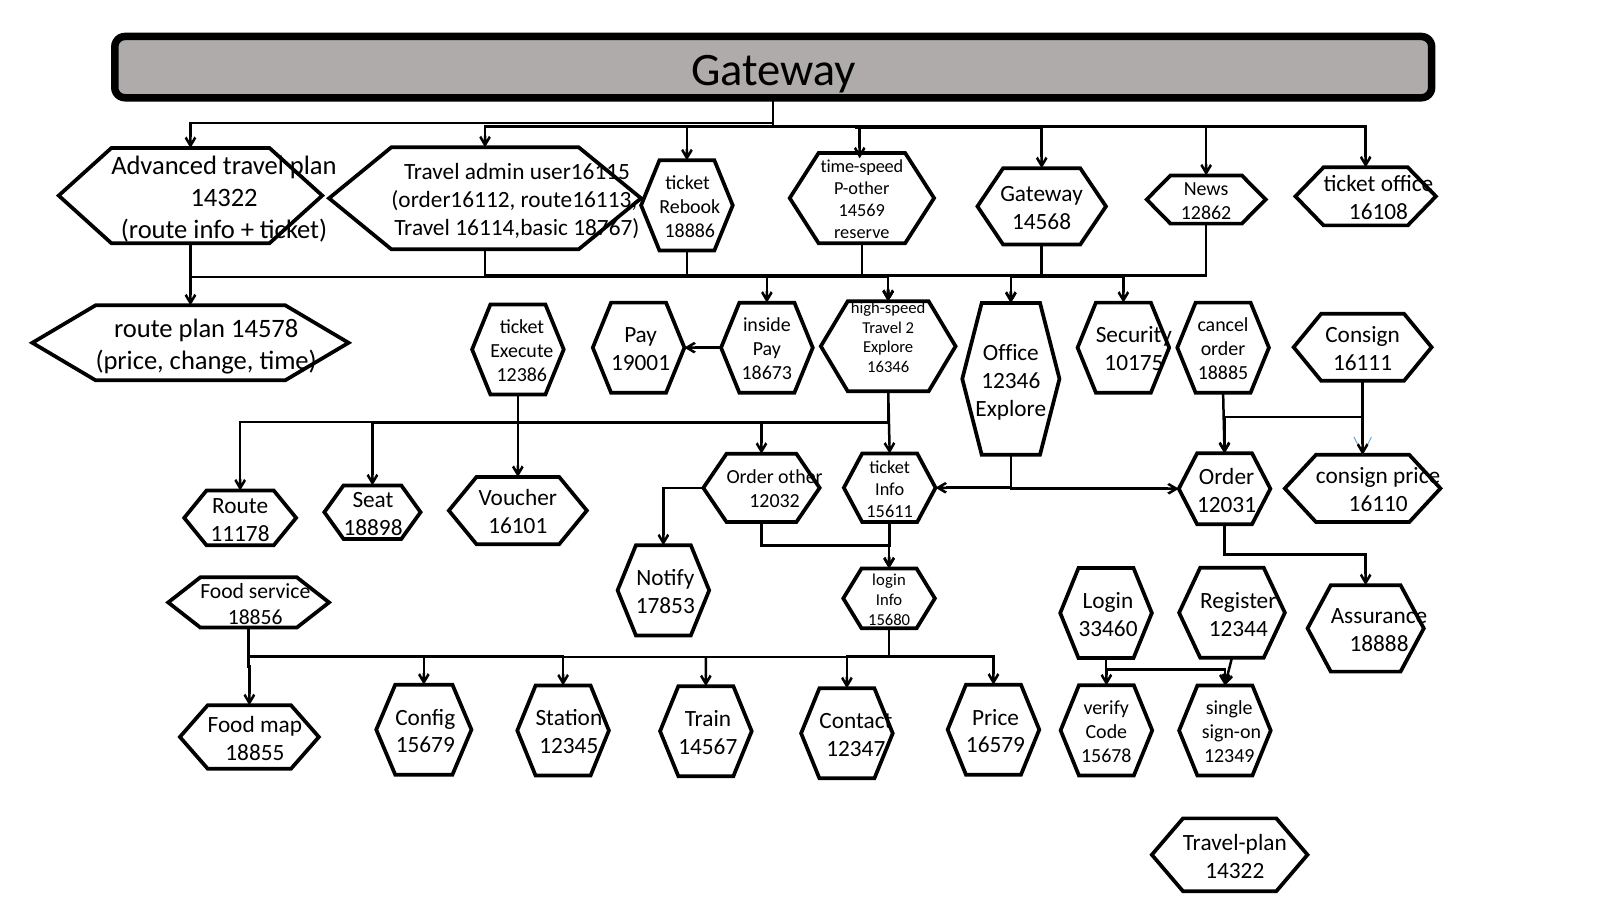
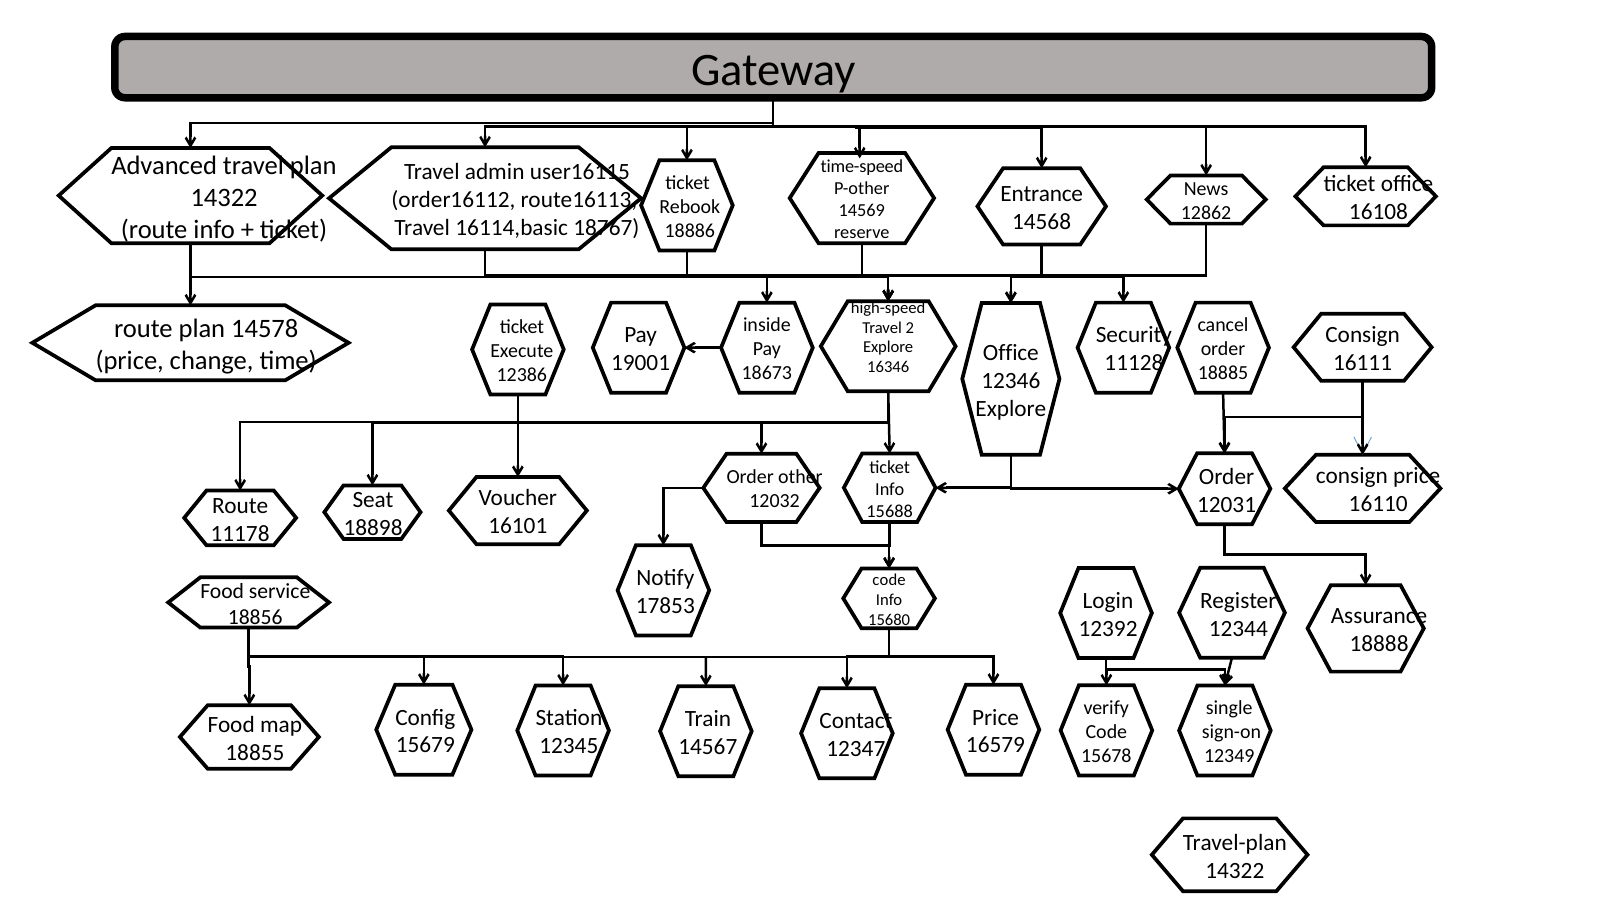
Gateway: Gateway -> Entrance (1042, 194)
10175: 10175 -> 11128 (1134, 363)
15611: 15611 -> 15688 (890, 511)
login: login -> code (889, 580)
33460: 33460 -> 12392 (1108, 629)
